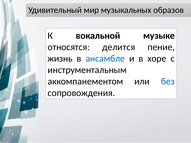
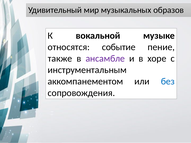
делится: делится -> событие (119, 47)
жизнь: жизнь -> также (60, 59)
ансамбле colour: blue -> purple (105, 59)
